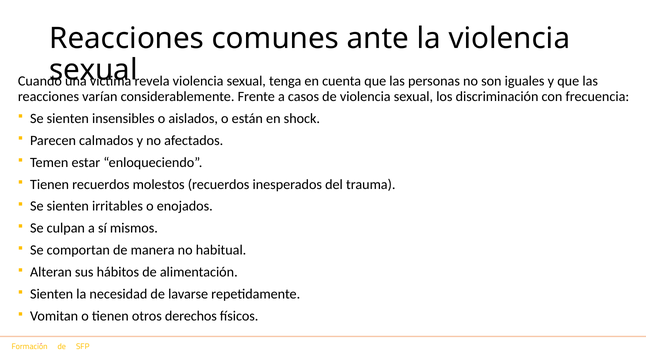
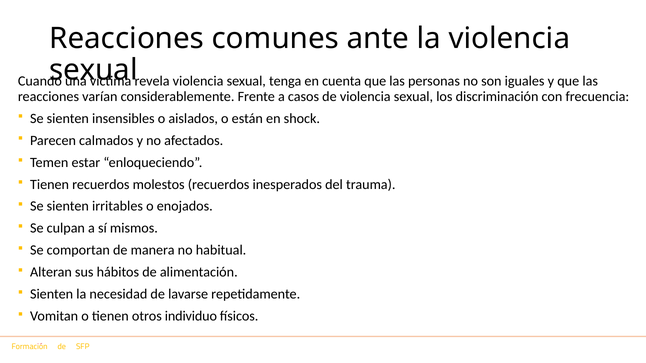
derechos: derechos -> individuo (191, 317)
